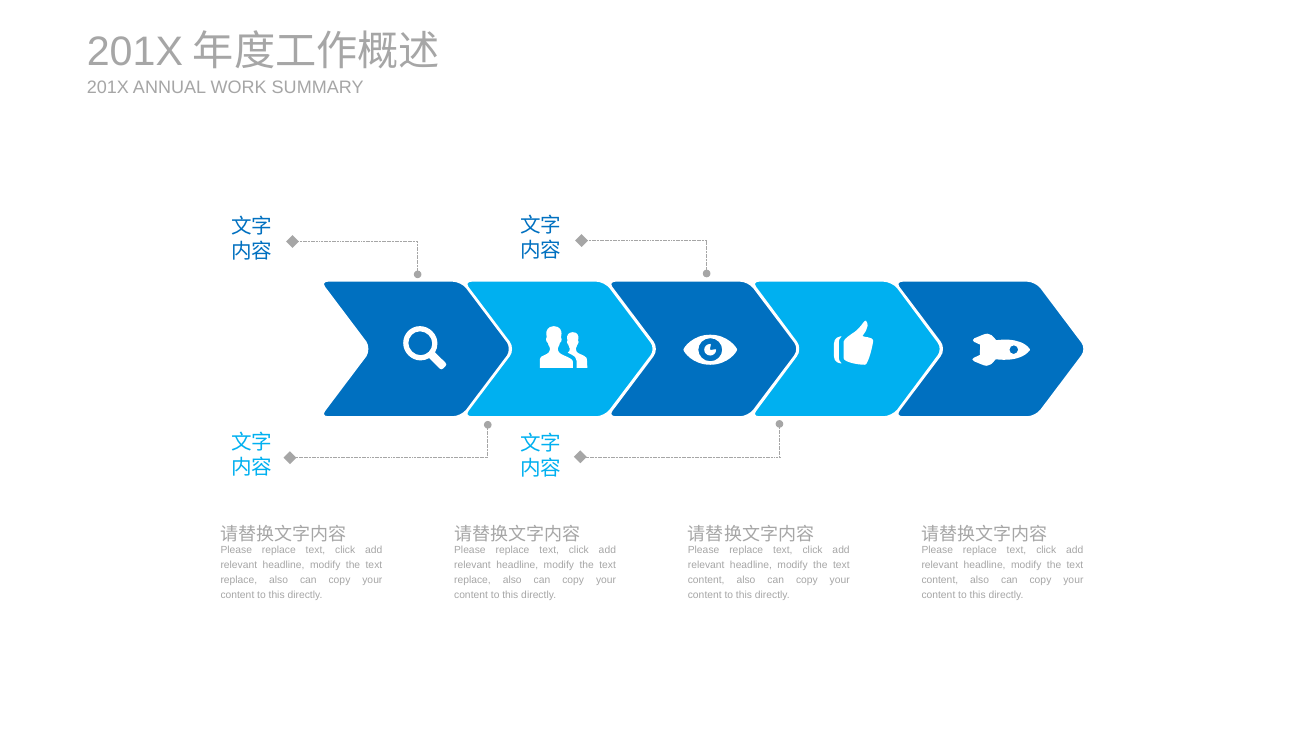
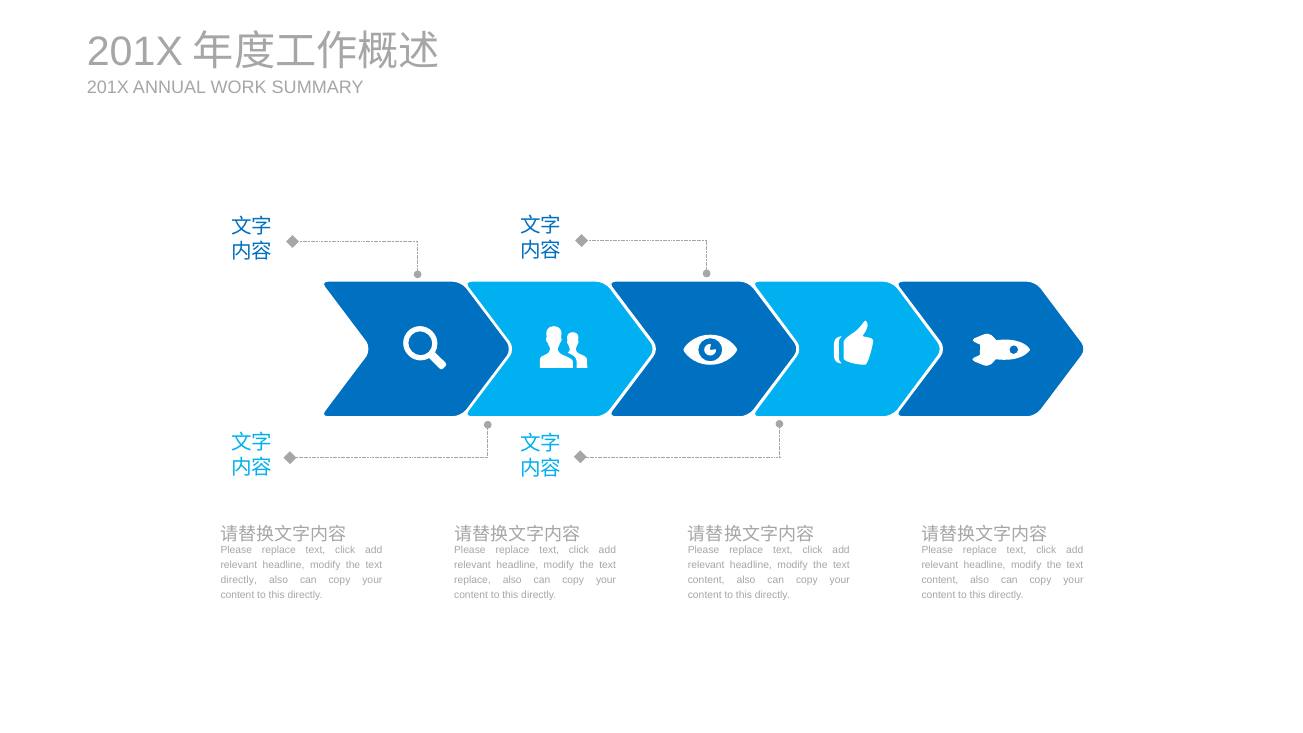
replace: replace -> directly (239, 580)
